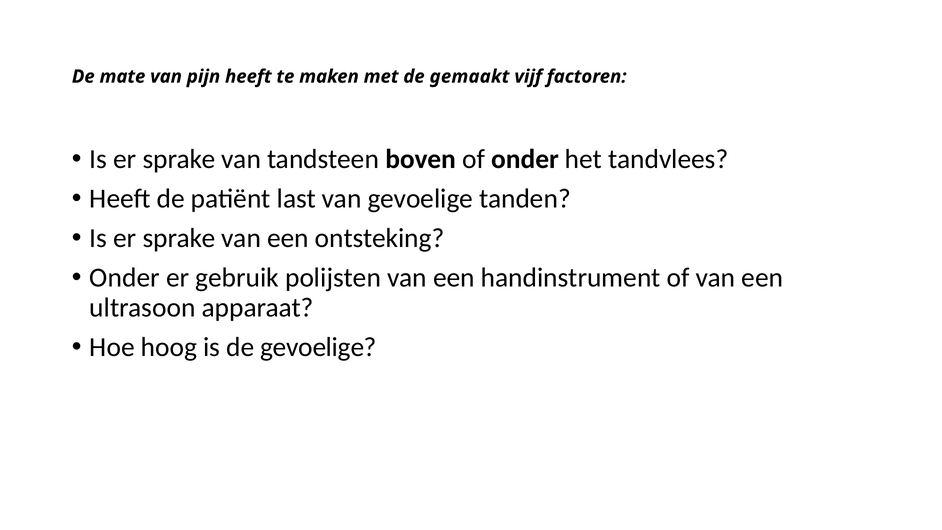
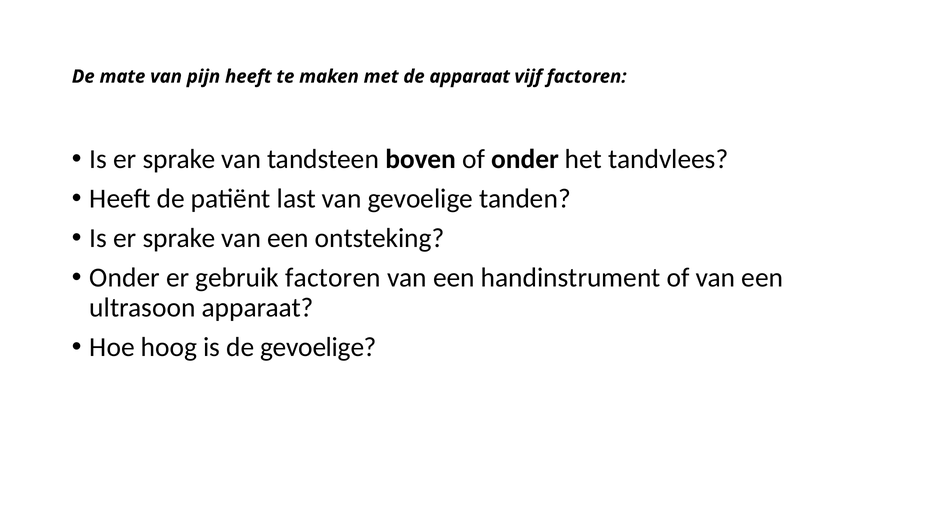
de gemaakt: gemaakt -> apparaat (470, 77)
gebruik polijsten: polijsten -> factoren (333, 278)
